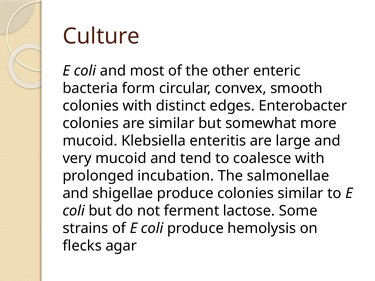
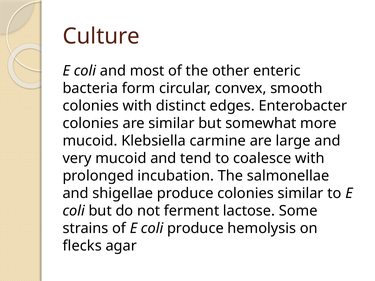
enteritis: enteritis -> carmine (218, 141)
